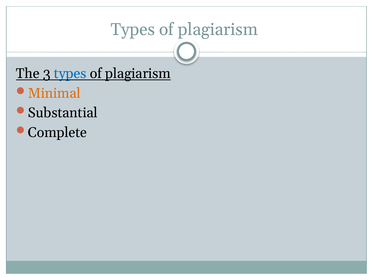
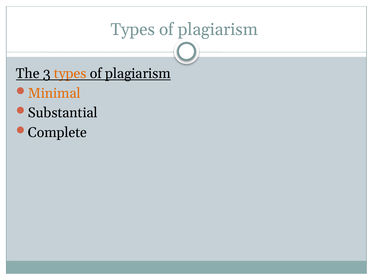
types colour: blue -> orange (70, 74)
